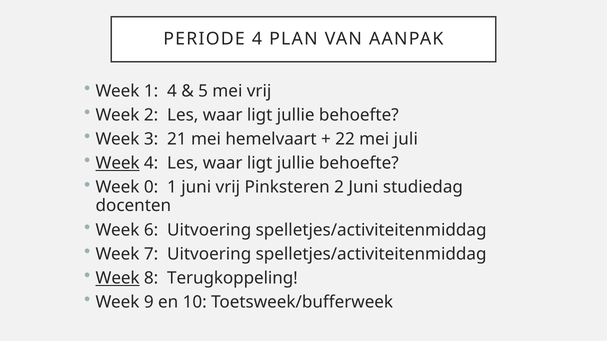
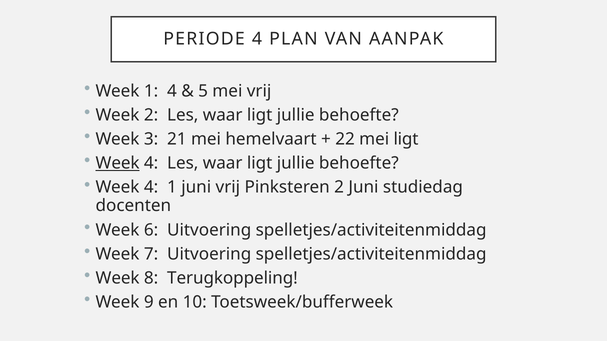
mei juli: juli -> ligt (406, 139)
0: 0 -> 4 (151, 188)
Week underline: present -> none (118, 278)
